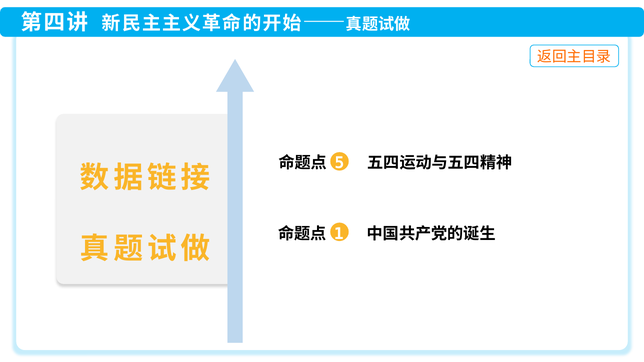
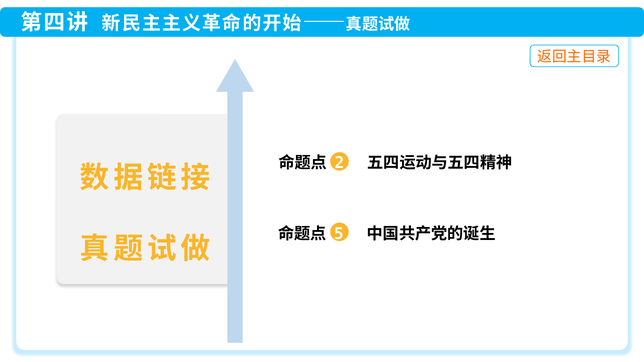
5: 5 -> 2 (339, 163)
1: 1 -> 5 (339, 234)
